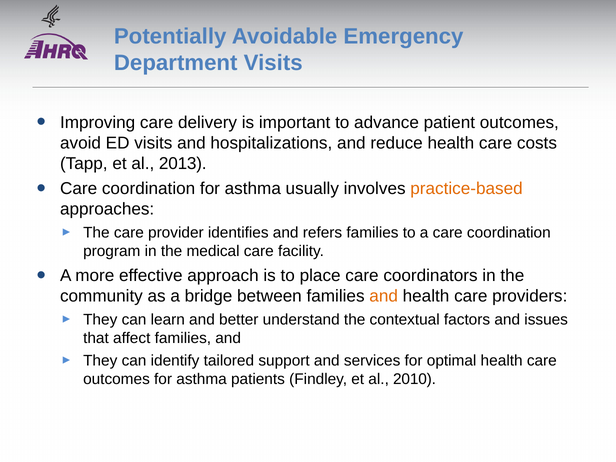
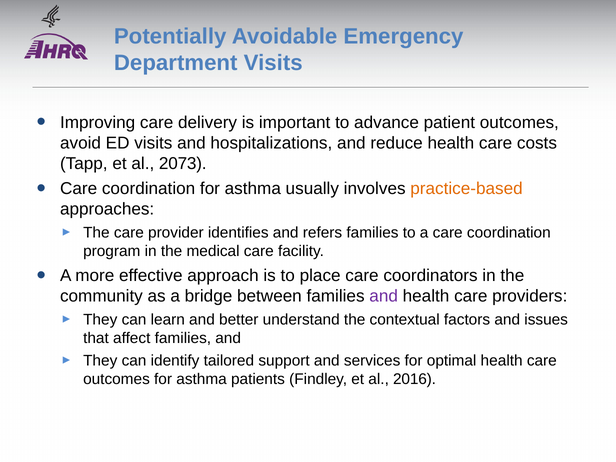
2013: 2013 -> 2073 (183, 163)
and colour: orange -> purple (384, 296)
2010: 2010 -> 2016 (415, 379)
